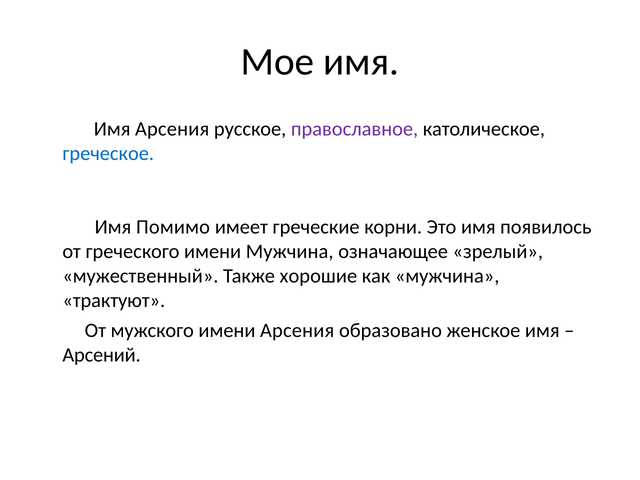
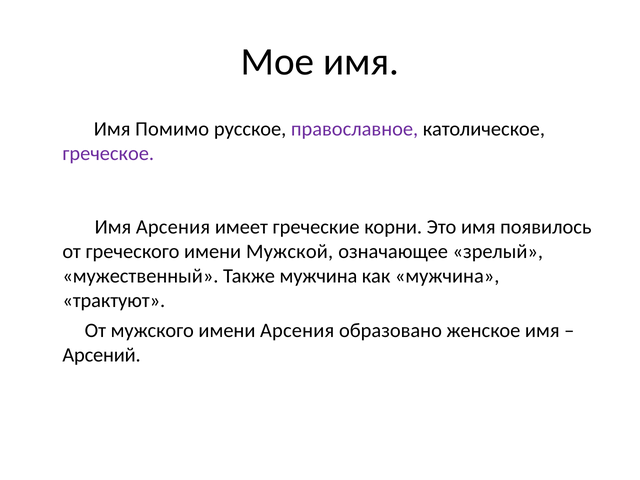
Имя Арсения: Арсения -> Помимо (172, 129)
греческое colour: blue -> purple (108, 153)
Имя Помимо: Помимо -> Арсения (173, 227)
имени Мужчина: Мужчина -> Мужской (290, 251)
Также хорошие: хорошие -> мужчина (318, 276)
